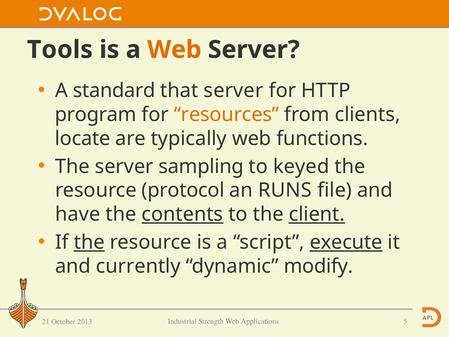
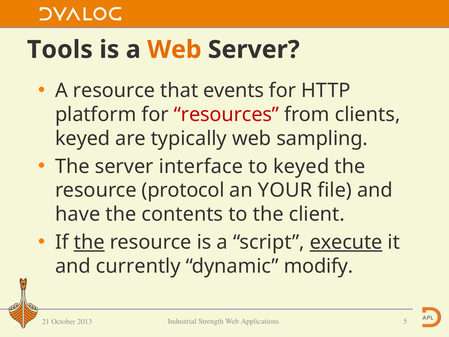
A standard: standard -> resource (114, 90)
that server: server -> events (234, 90)
program: program -> platform (96, 114)
resources colour: orange -> red (226, 114)
locate: locate -> keyed (83, 138)
functions: functions -> sampling (322, 138)
sampling: sampling -> interface (201, 166)
RUNS: RUNS -> YOUR (285, 190)
contents underline: present -> none (182, 214)
client underline: present -> none (317, 214)
